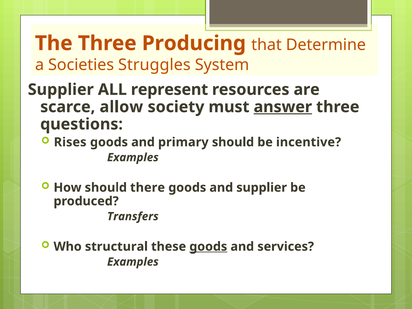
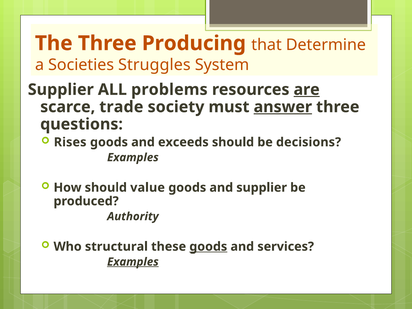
represent: represent -> problems (169, 90)
are underline: none -> present (307, 90)
allow: allow -> trade (121, 107)
primary: primary -> exceeds (183, 142)
incentive: incentive -> decisions (309, 142)
there: there -> value (148, 188)
Transfers: Transfers -> Authority (133, 216)
Examples underline: none -> present (133, 262)
